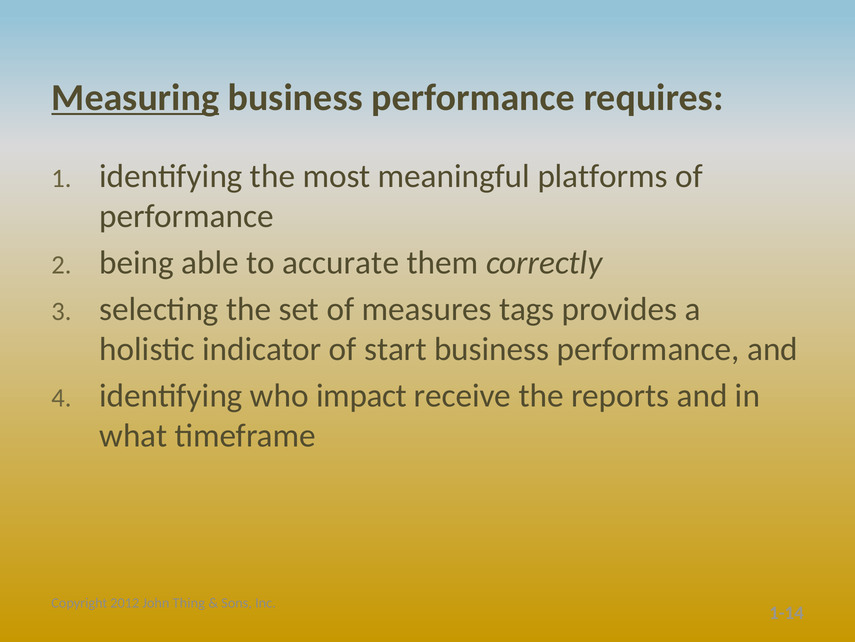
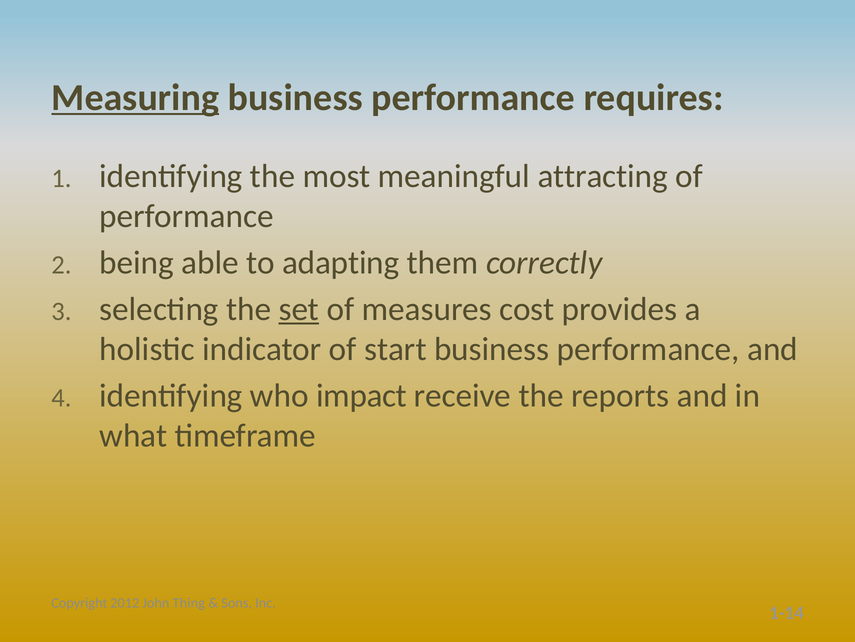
platforms: platforms -> attracting (603, 176)
accurate: accurate -> adapting (341, 262)
set underline: none -> present (299, 309)
tags: tags -> cost (527, 309)
